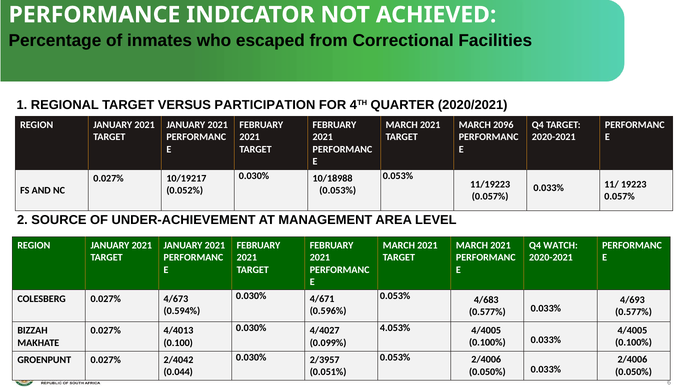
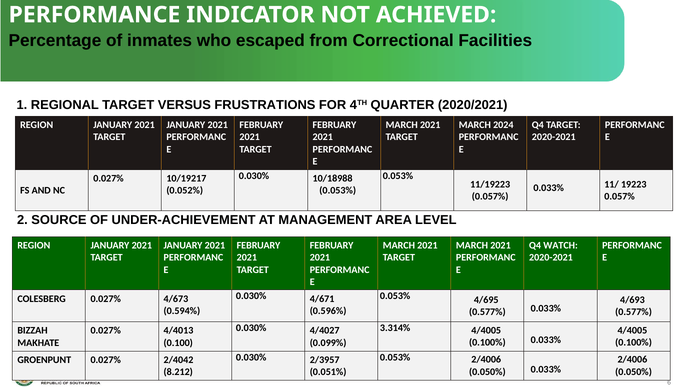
PARTICIPATION: PARTICIPATION -> FRUSTRATIONS (265, 105)
2096: 2096 -> 2024 (503, 125)
4/683: 4/683 -> 4/695 (486, 300)
4.053%: 4.053% -> 3.314% (395, 328)
0.044: 0.044 -> 8.212 (178, 372)
